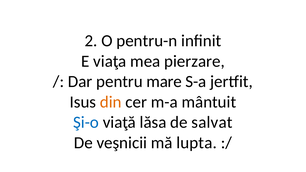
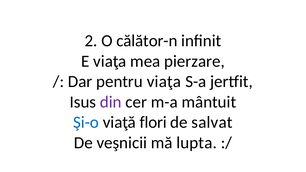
pentru-n: pentru-n -> călător-n (147, 41)
pentru mare: mare -> viaţa (164, 82)
din colour: orange -> purple (111, 102)
lăsa: lăsa -> flori (153, 122)
